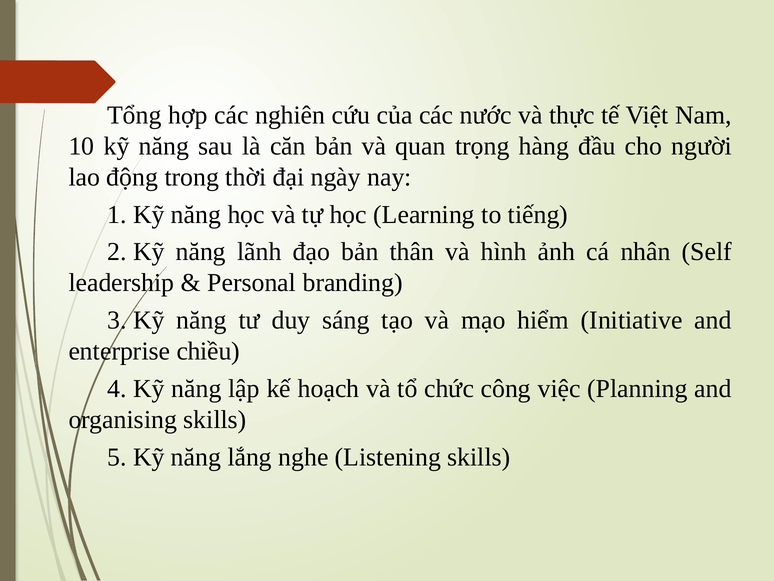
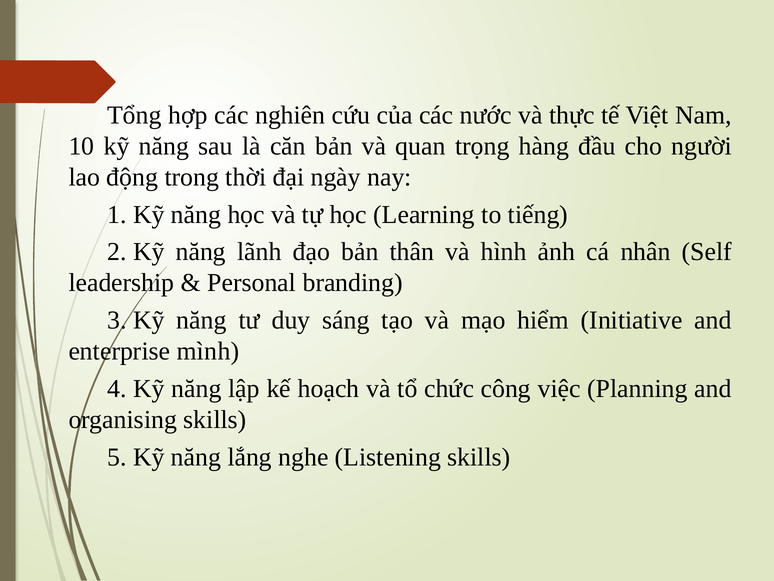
chiều: chiều -> mình (208, 351)
